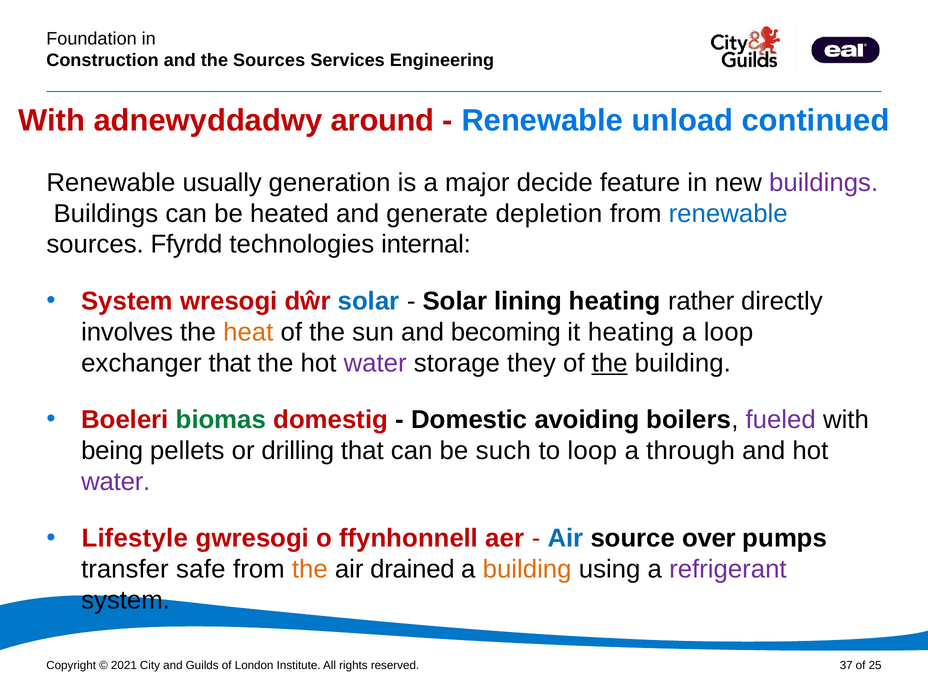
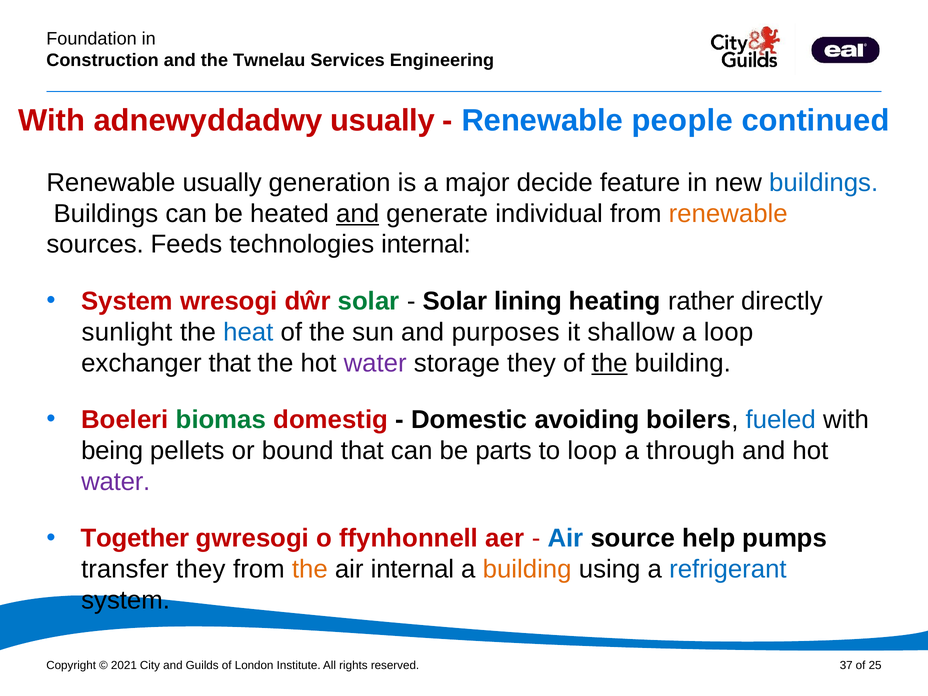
the Sources: Sources -> Twnelau (269, 60)
adnewyddadwy around: around -> usually (383, 121)
unload: unload -> people (682, 121)
buildings colour: purple -> blue (824, 183)
and underline: none -> present (358, 214)
depletion: depletion -> individual (549, 214)
renewable colour: blue -> orange (728, 214)
Ffyrdd: Ffyrdd -> Feeds (186, 244)
solar colour: blue -> green (369, 301)
involves: involves -> sunlight (127, 332)
heat colour: orange -> blue (248, 332)
becoming: becoming -> purposes (506, 332)
it heating: heating -> shallow (631, 332)
fueled colour: purple -> blue (781, 420)
drilling: drilling -> bound (298, 451)
such: such -> parts (504, 451)
Lifestyle: Lifestyle -> Together (135, 538)
over: over -> help (709, 538)
transfer safe: safe -> they (201, 569)
air drained: drained -> internal (412, 569)
refrigerant colour: purple -> blue (728, 569)
